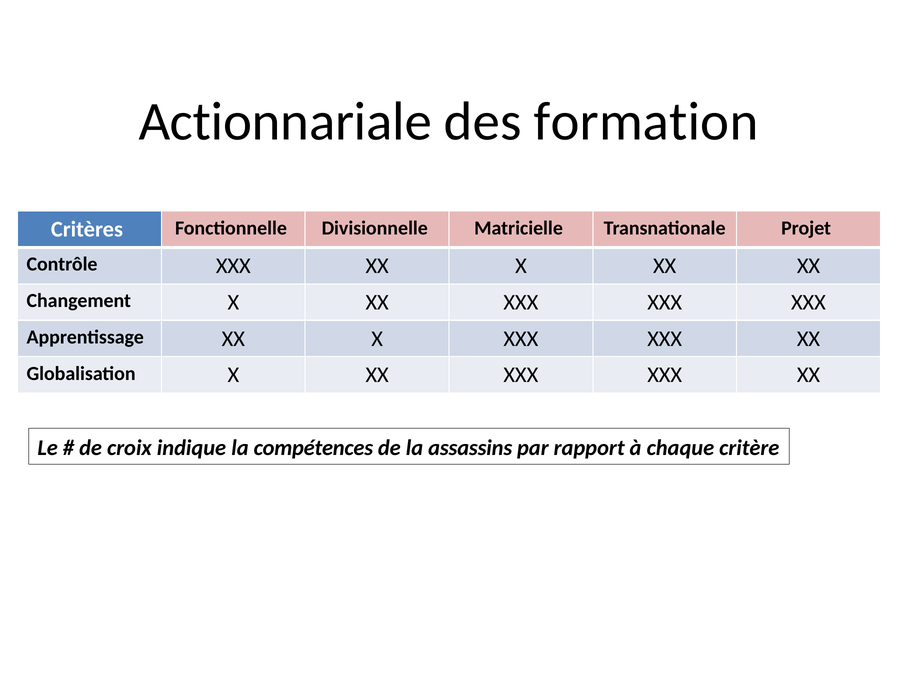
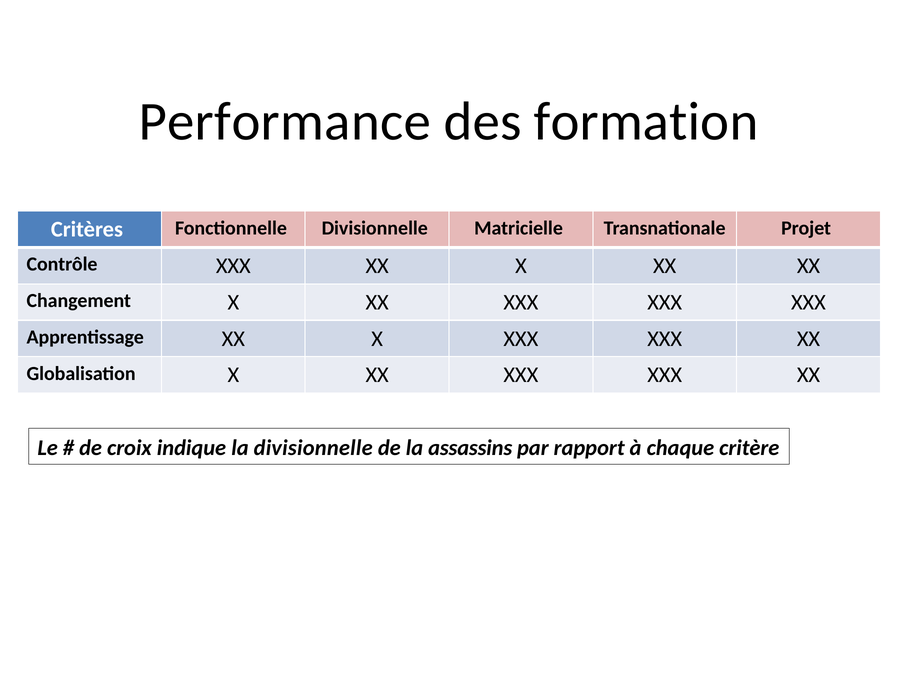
Actionnariale: Actionnariale -> Performance (285, 122)
la compétences: compétences -> divisionnelle (313, 448)
